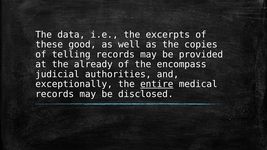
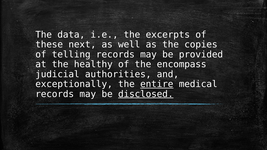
good: good -> next (82, 45)
already: already -> healthy (93, 64)
disclosed underline: none -> present (146, 94)
